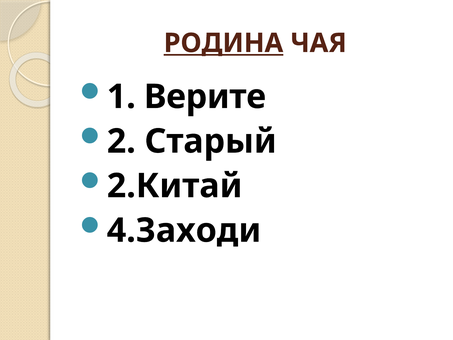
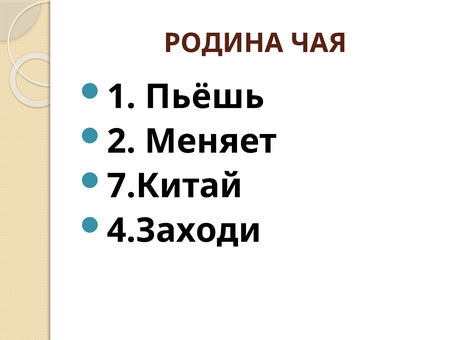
РОДИНА underline: present -> none (224, 43)
Верите: Верите -> Пьёшь (205, 97)
Старый: Старый -> Меняет (211, 141)
2.Китай: 2.Китай -> 7.Китай (175, 186)
